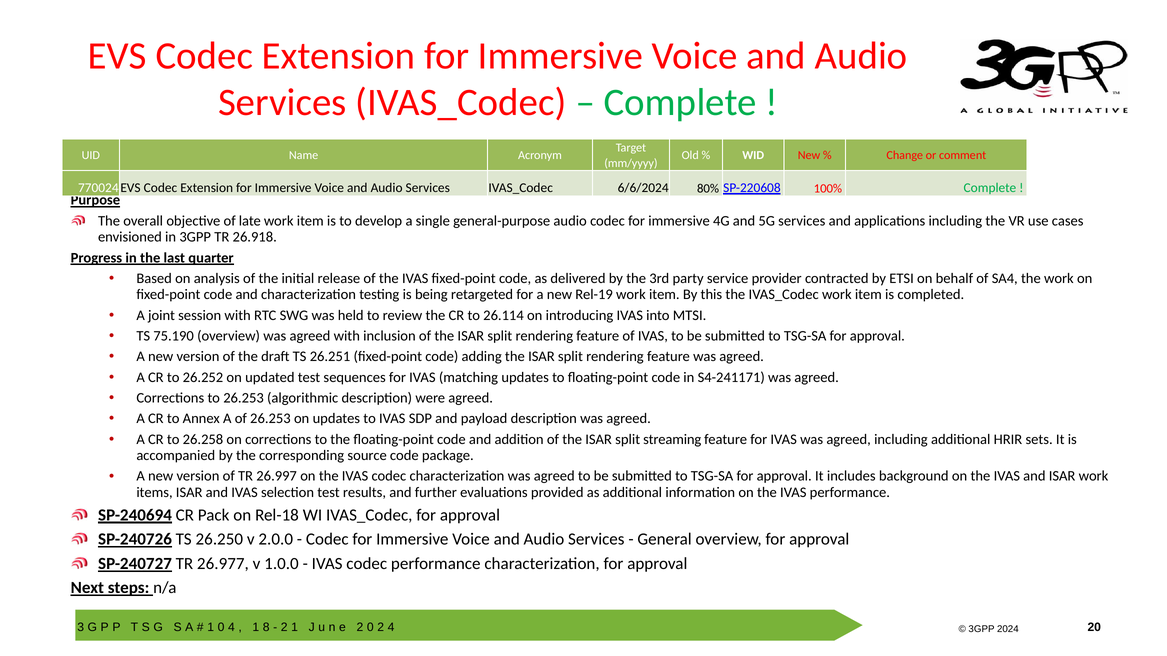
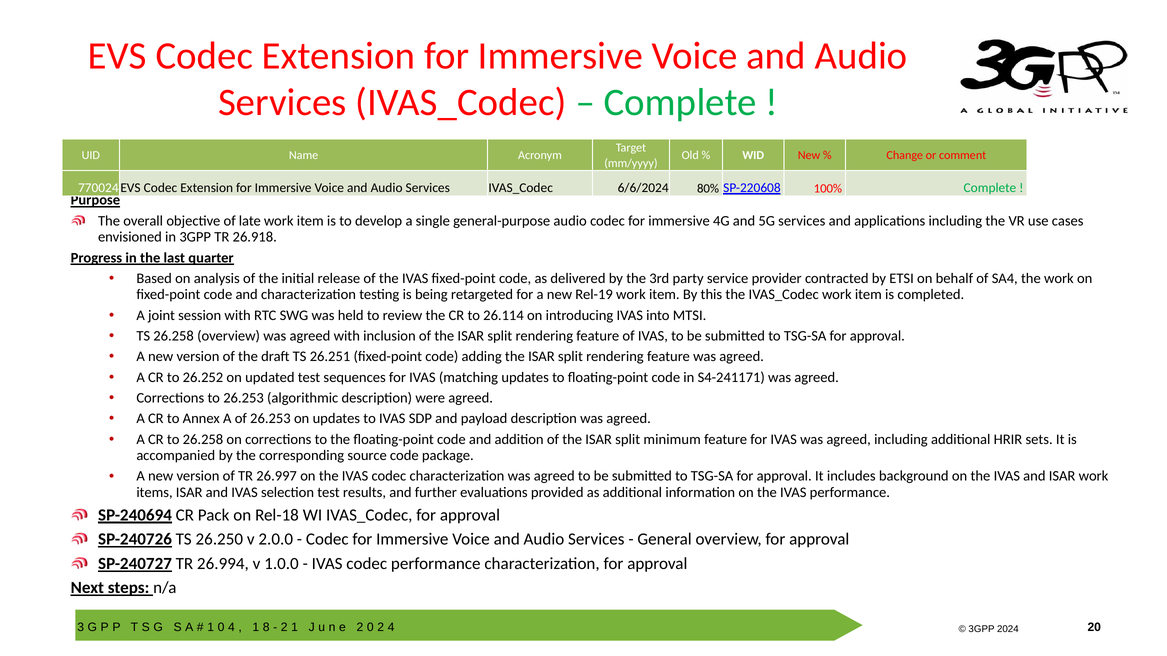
TS 75.190: 75.190 -> 26.258 (174, 336)
streaming: streaming -> minimum (672, 440)
26.977: 26.977 -> 26.994 (223, 564)
